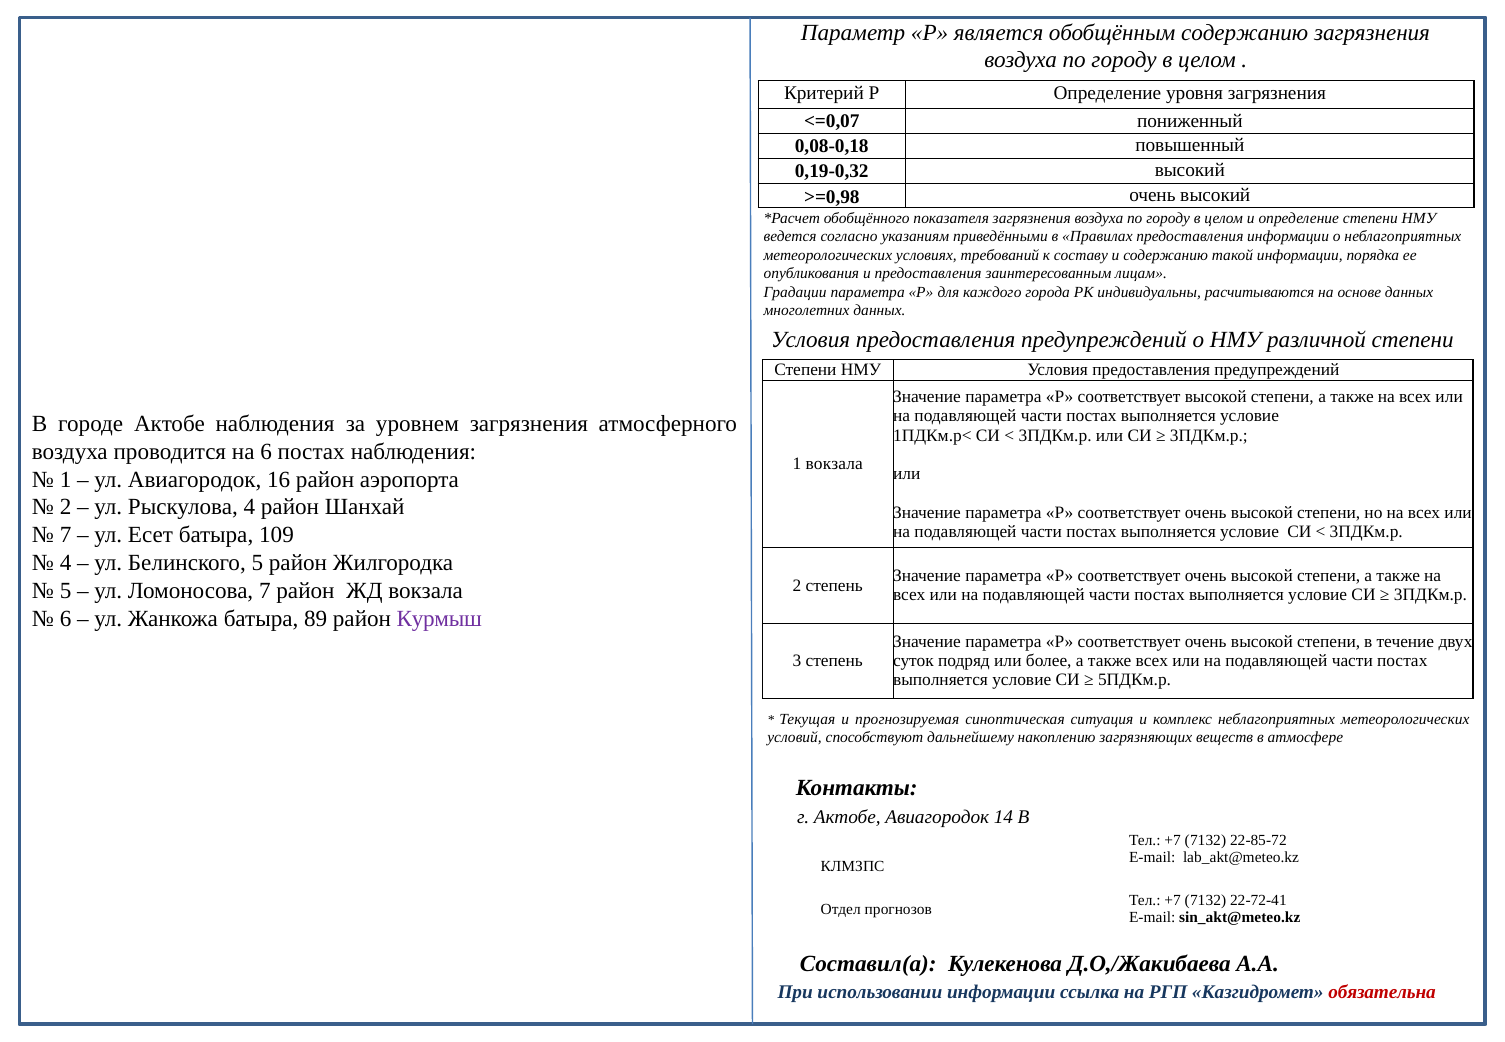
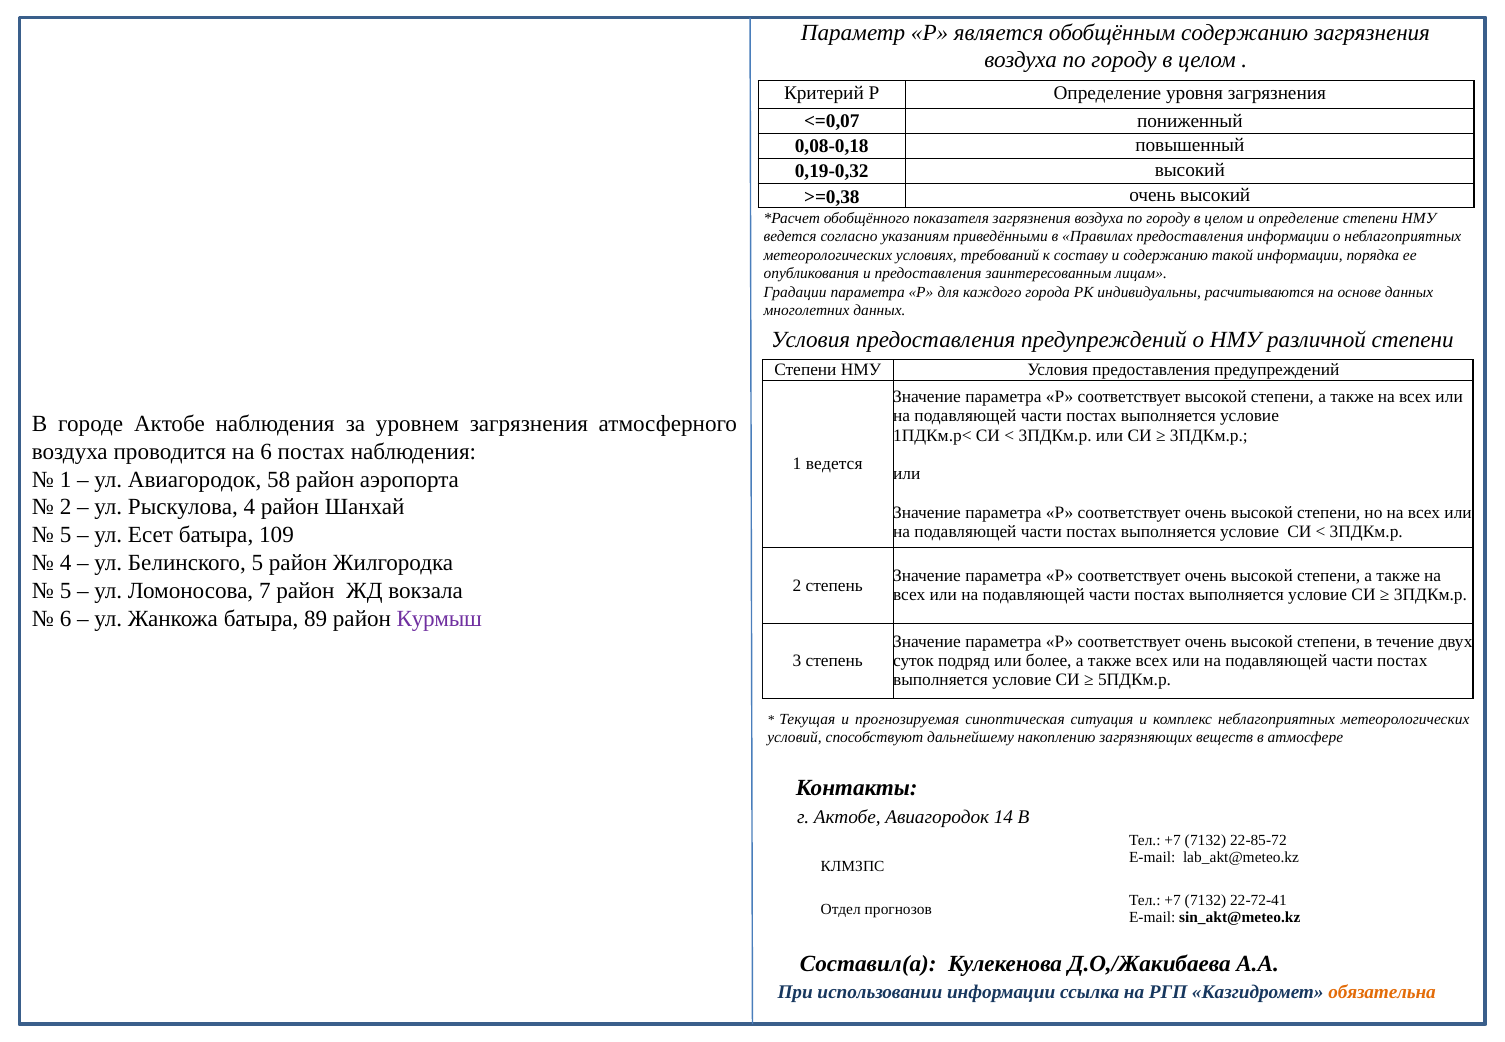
>=0,98: >=0,98 -> >=0,38 (832, 197)
1 вокзала: вокзала -> ведется (834, 464)
16: 16 -> 58 (279, 479)
7: 7 -> 5 (66, 535)
обязательна colour: red -> orange (1382, 992)
